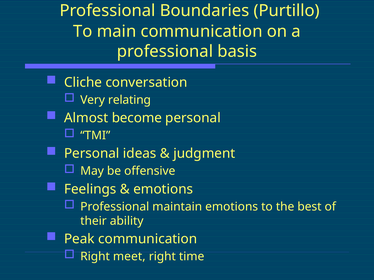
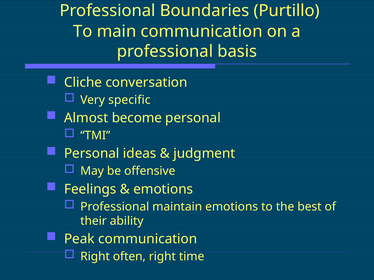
relating: relating -> specific (129, 100)
meet: meet -> often (129, 257)
